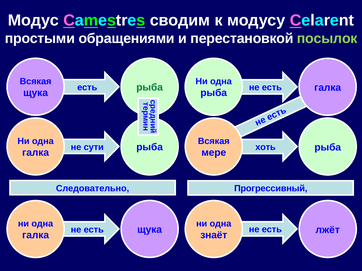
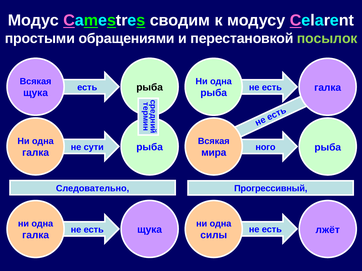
рыба colour: green -> black (150, 88)
хоть: хоть -> ного (265, 147)
мере: мере -> мира (214, 153)
знаёт: знаёт -> силы (214, 236)
